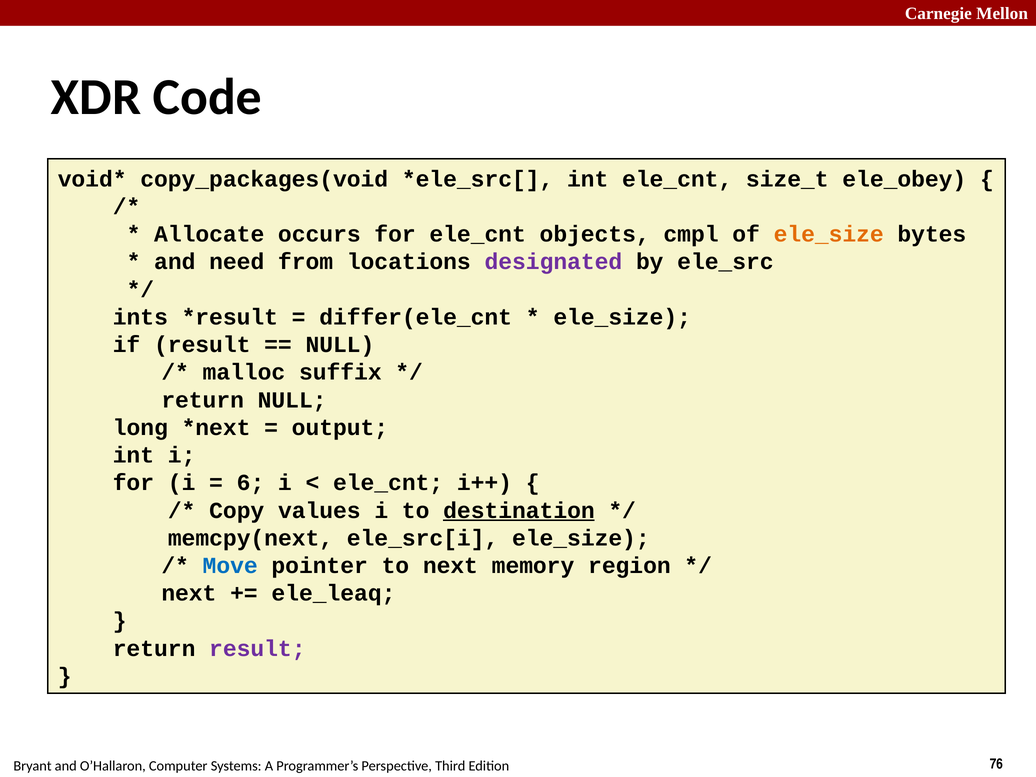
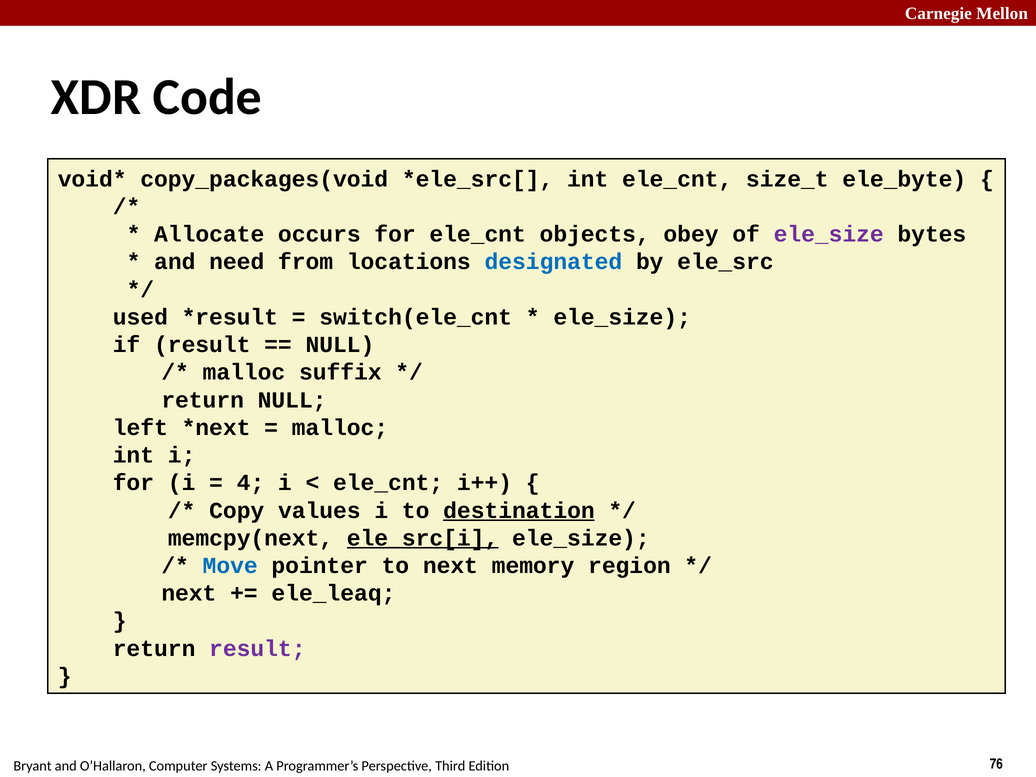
ele_obey: ele_obey -> ele_byte (904, 179)
cmpl: cmpl -> obey (691, 234)
ele_size colour: orange -> purple (829, 234)
designated colour: purple -> blue (553, 262)
ints: ints -> used (140, 317)
differ(ele_cnt: differ(ele_cnt -> switch(ele_cnt (416, 317)
long: long -> left (140, 428)
output: output -> malloc (340, 428)
6: 6 -> 4 (251, 483)
ele_src[i underline: none -> present (423, 538)
